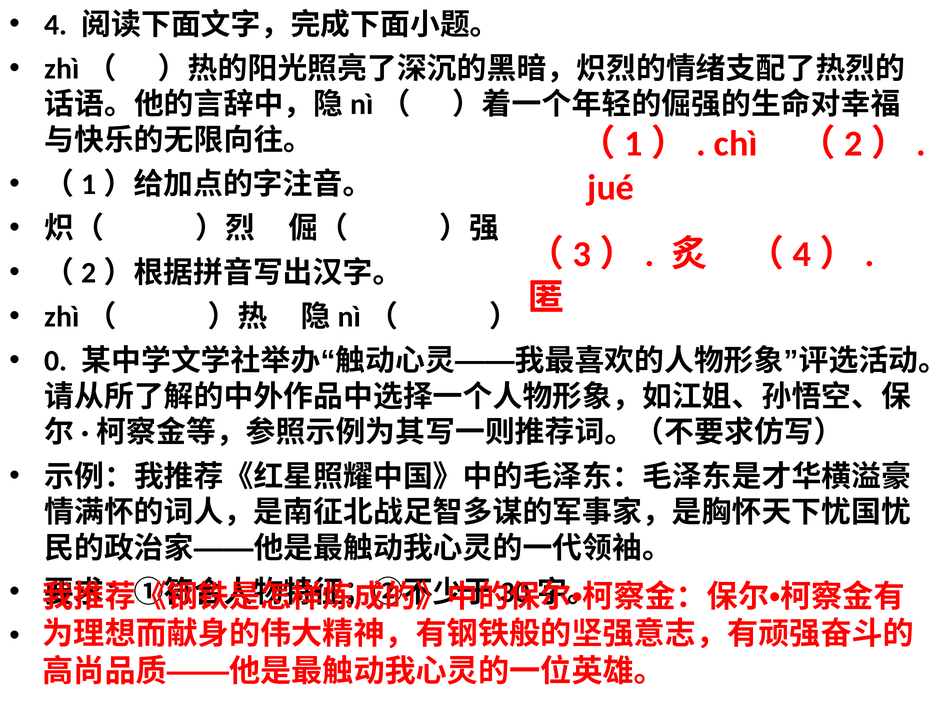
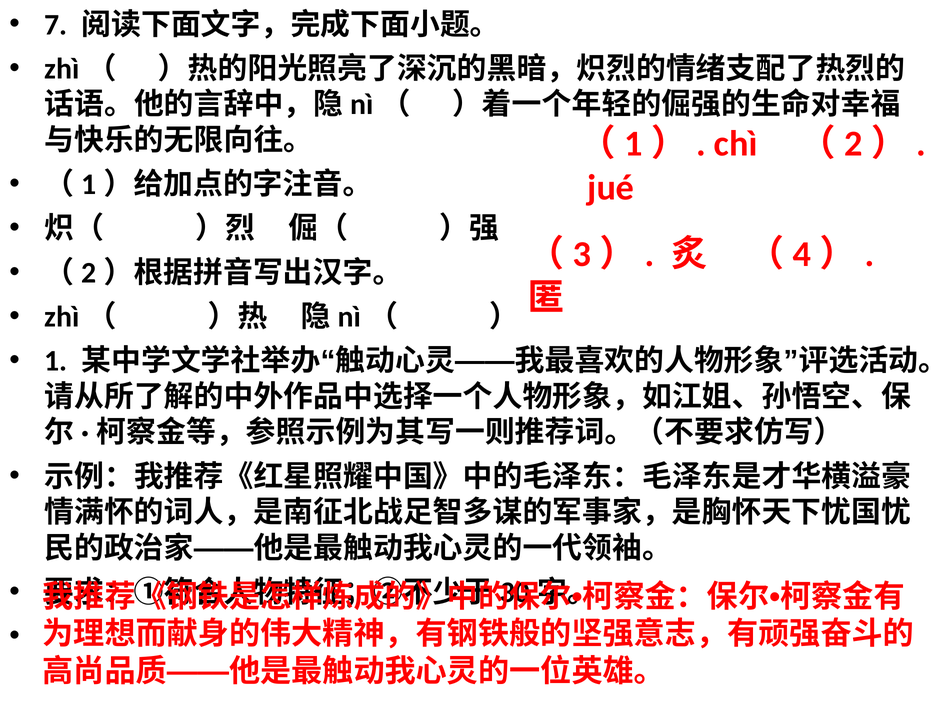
4: 4 -> 7 (56, 25)
0: 0 -> 1 (56, 361)
